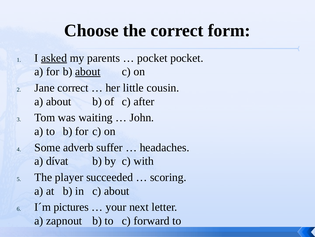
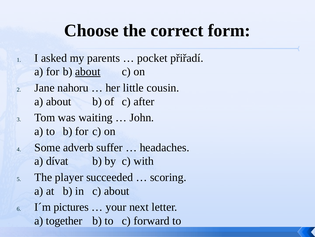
asked underline: present -> none (54, 58)
pocket pocket: pocket -> přiřadí (187, 58)
Jane correct: correct -> nahoru (73, 88)
zapnout: zapnout -> together (64, 220)
